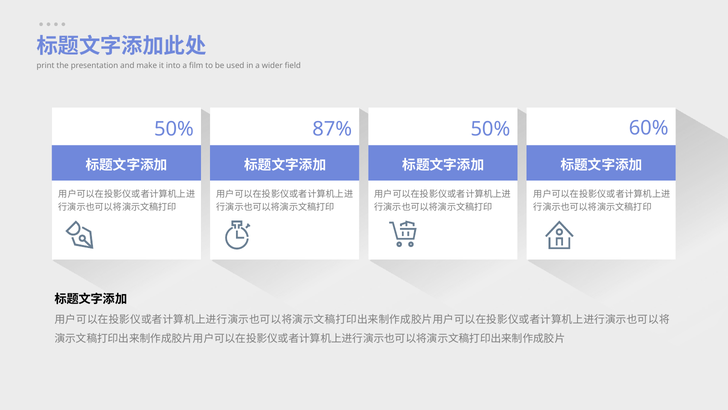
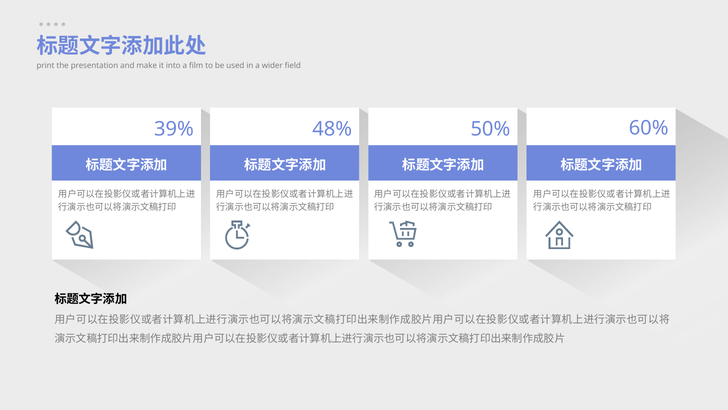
50%: 50% -> 39% (174, 129)
87%: 87% -> 48% (332, 129)
